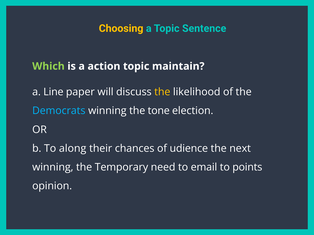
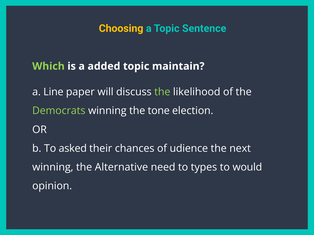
action: action -> added (104, 66)
the colour: yellow -> light green (162, 92)
Democrats colour: light blue -> light green (59, 111)
along: along -> asked (73, 149)
Temporary: Temporary -> Alternative (121, 168)
email: email -> types (204, 168)
points: points -> would (247, 168)
